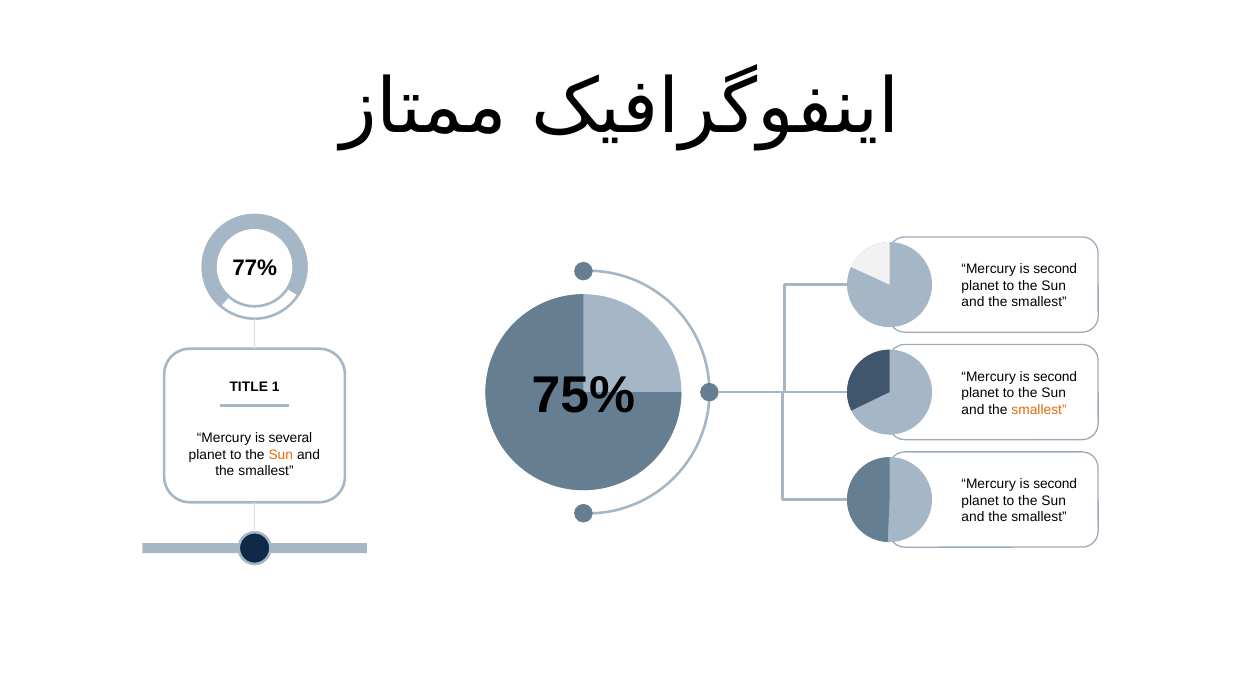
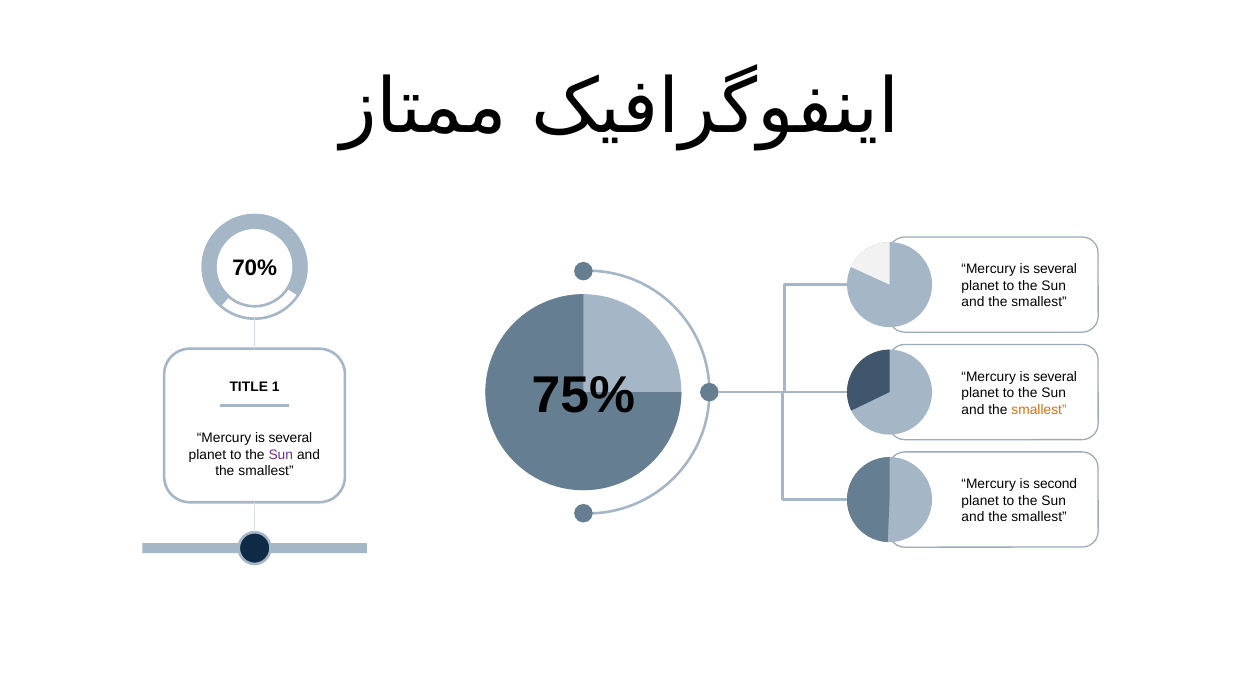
77%: 77% -> 70% (255, 269)
second: second -> several (1055, 269)
second: second -> several (1055, 377)
Sun colour: orange -> purple (281, 455)
